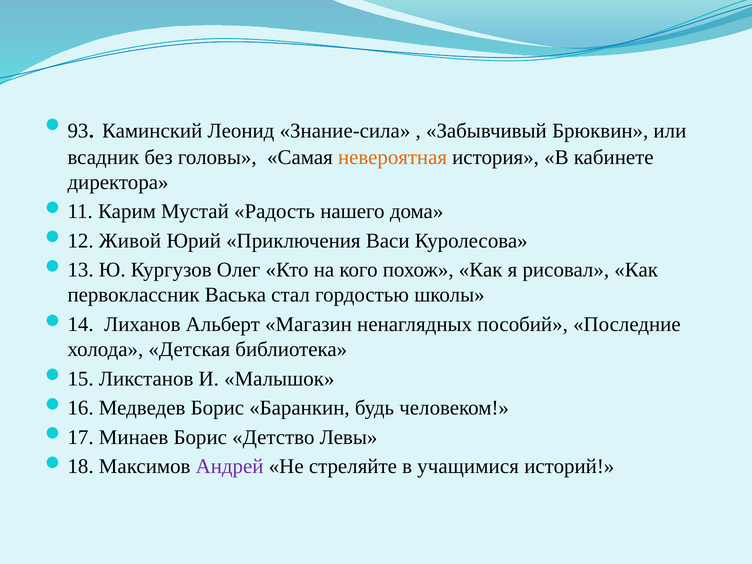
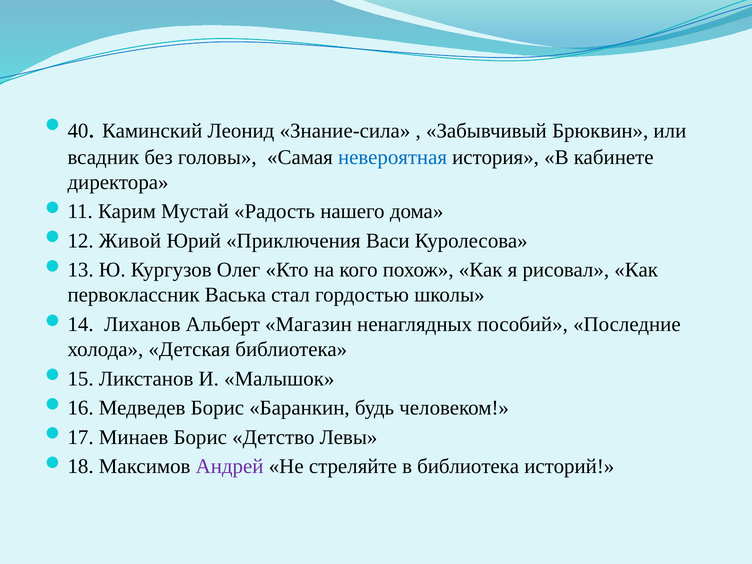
93: 93 -> 40 (78, 131)
невероятная colour: orange -> blue (392, 157)
в учащимися: учащимися -> библиотека (468, 466)
